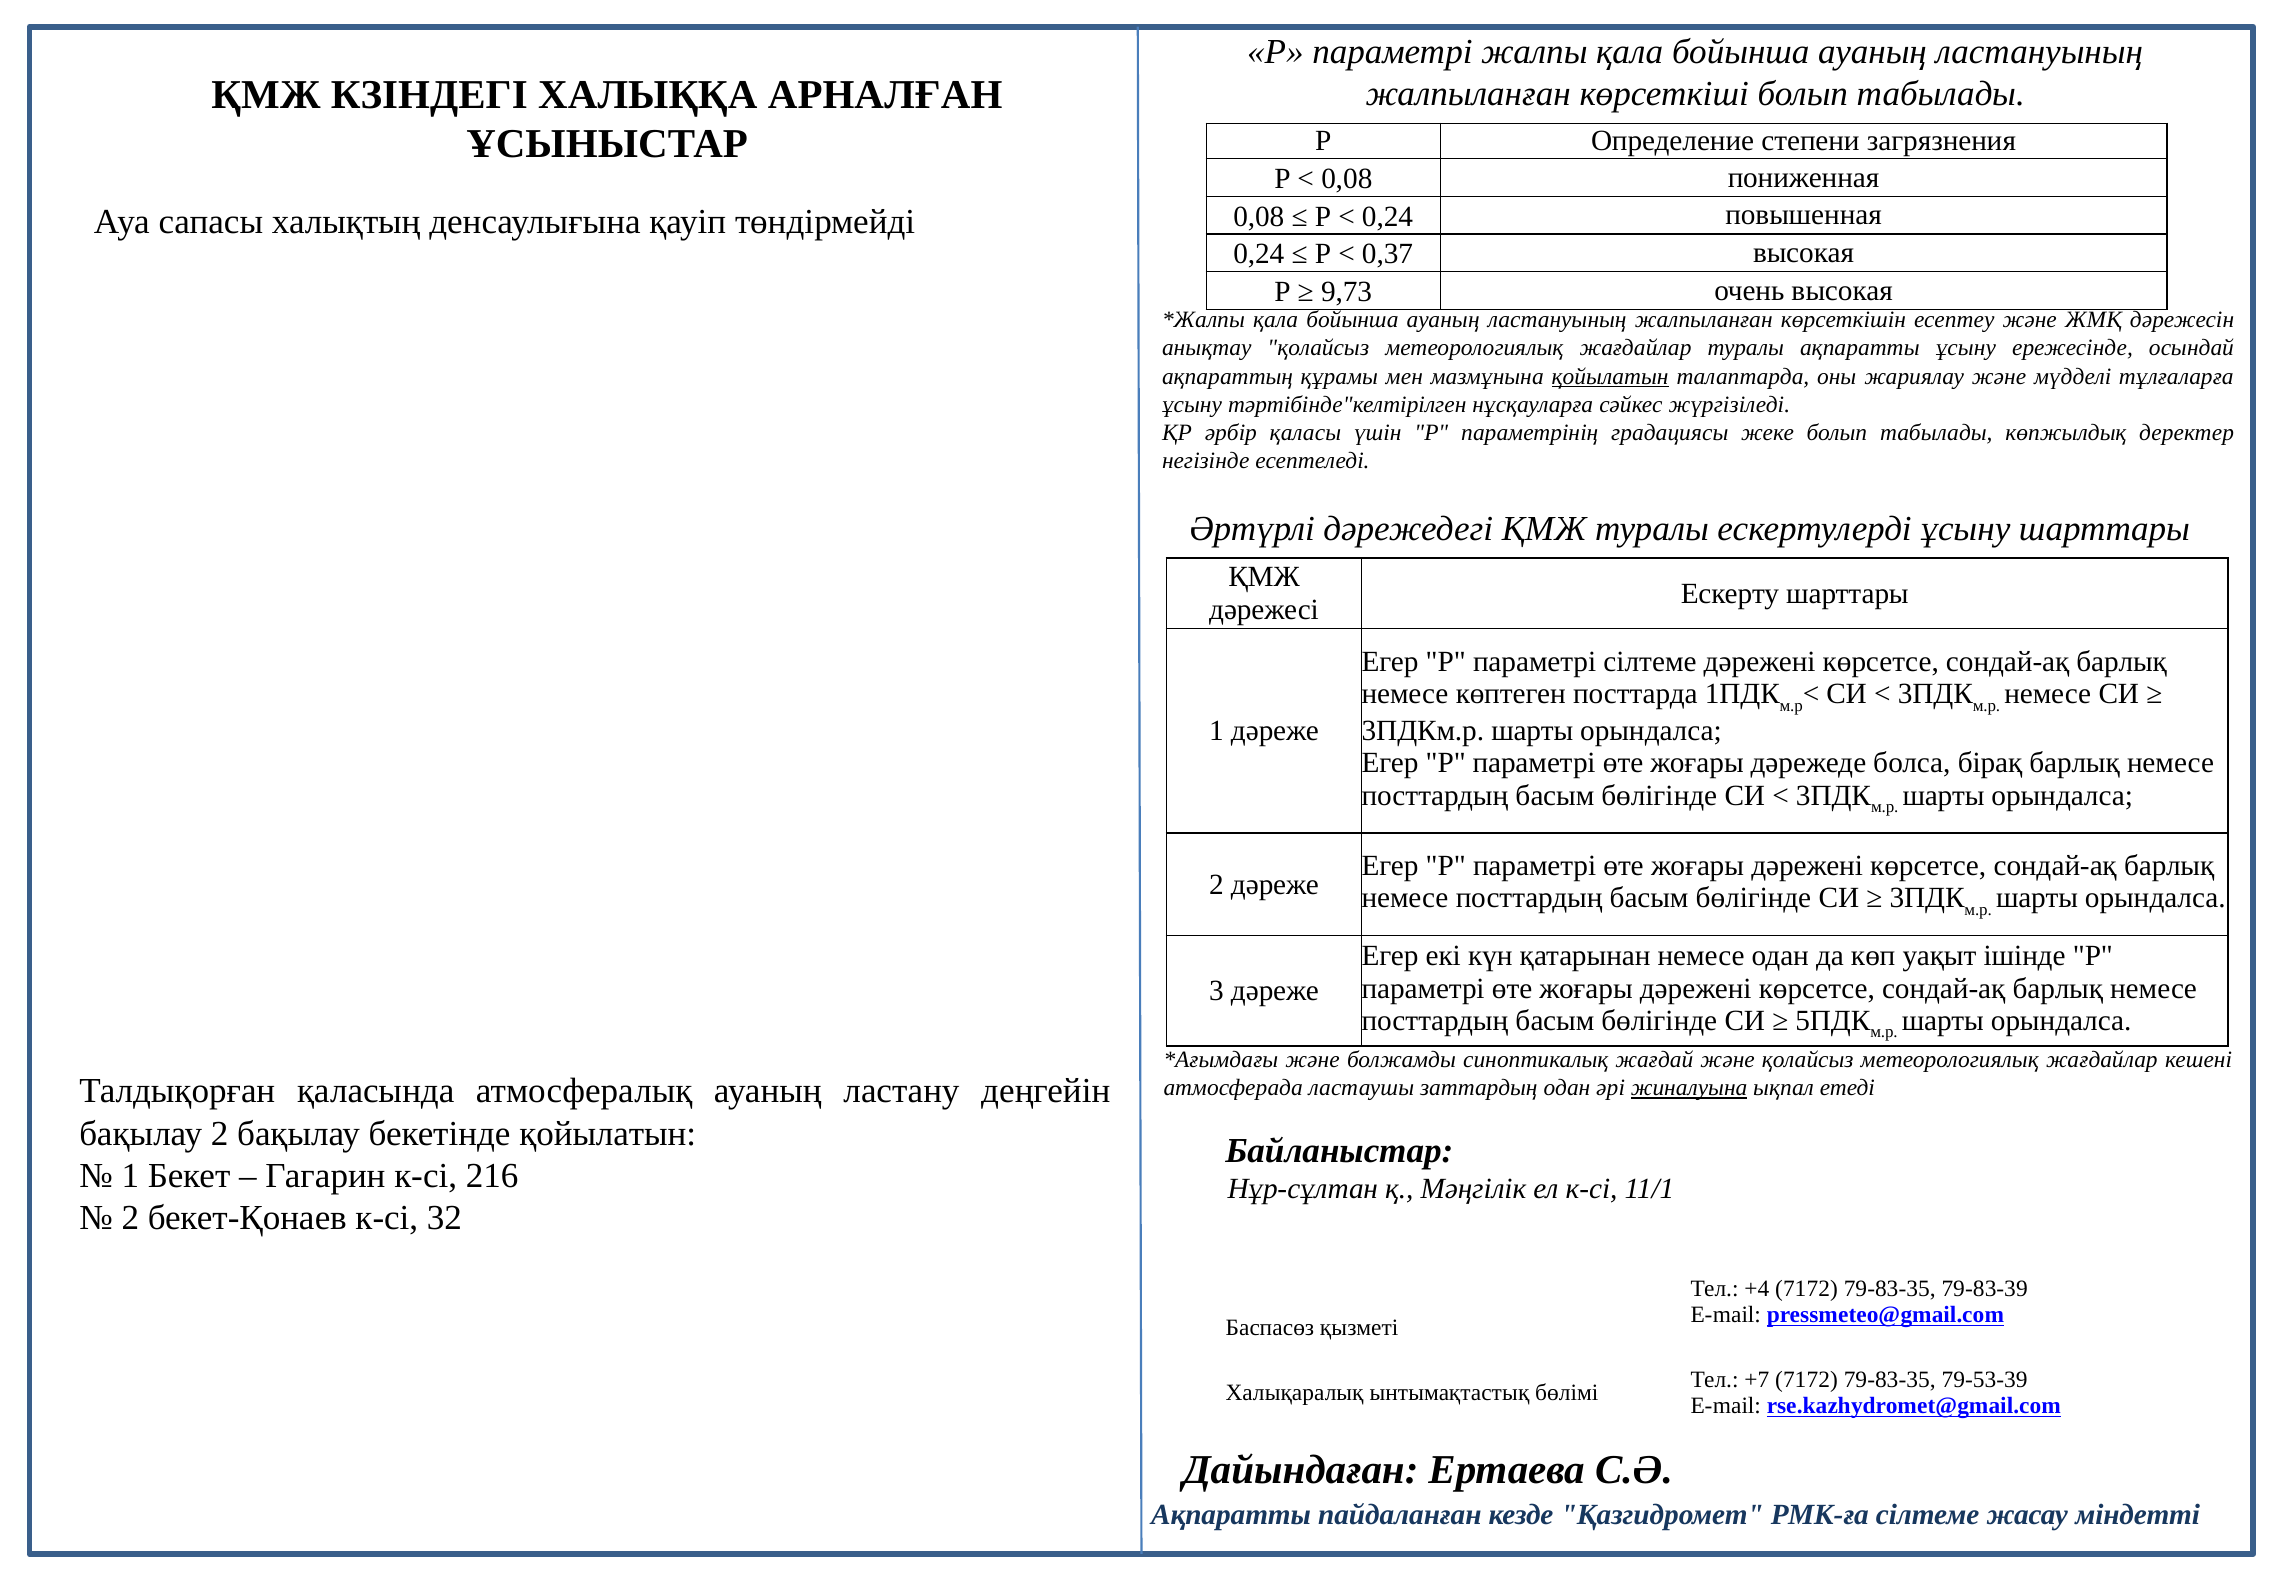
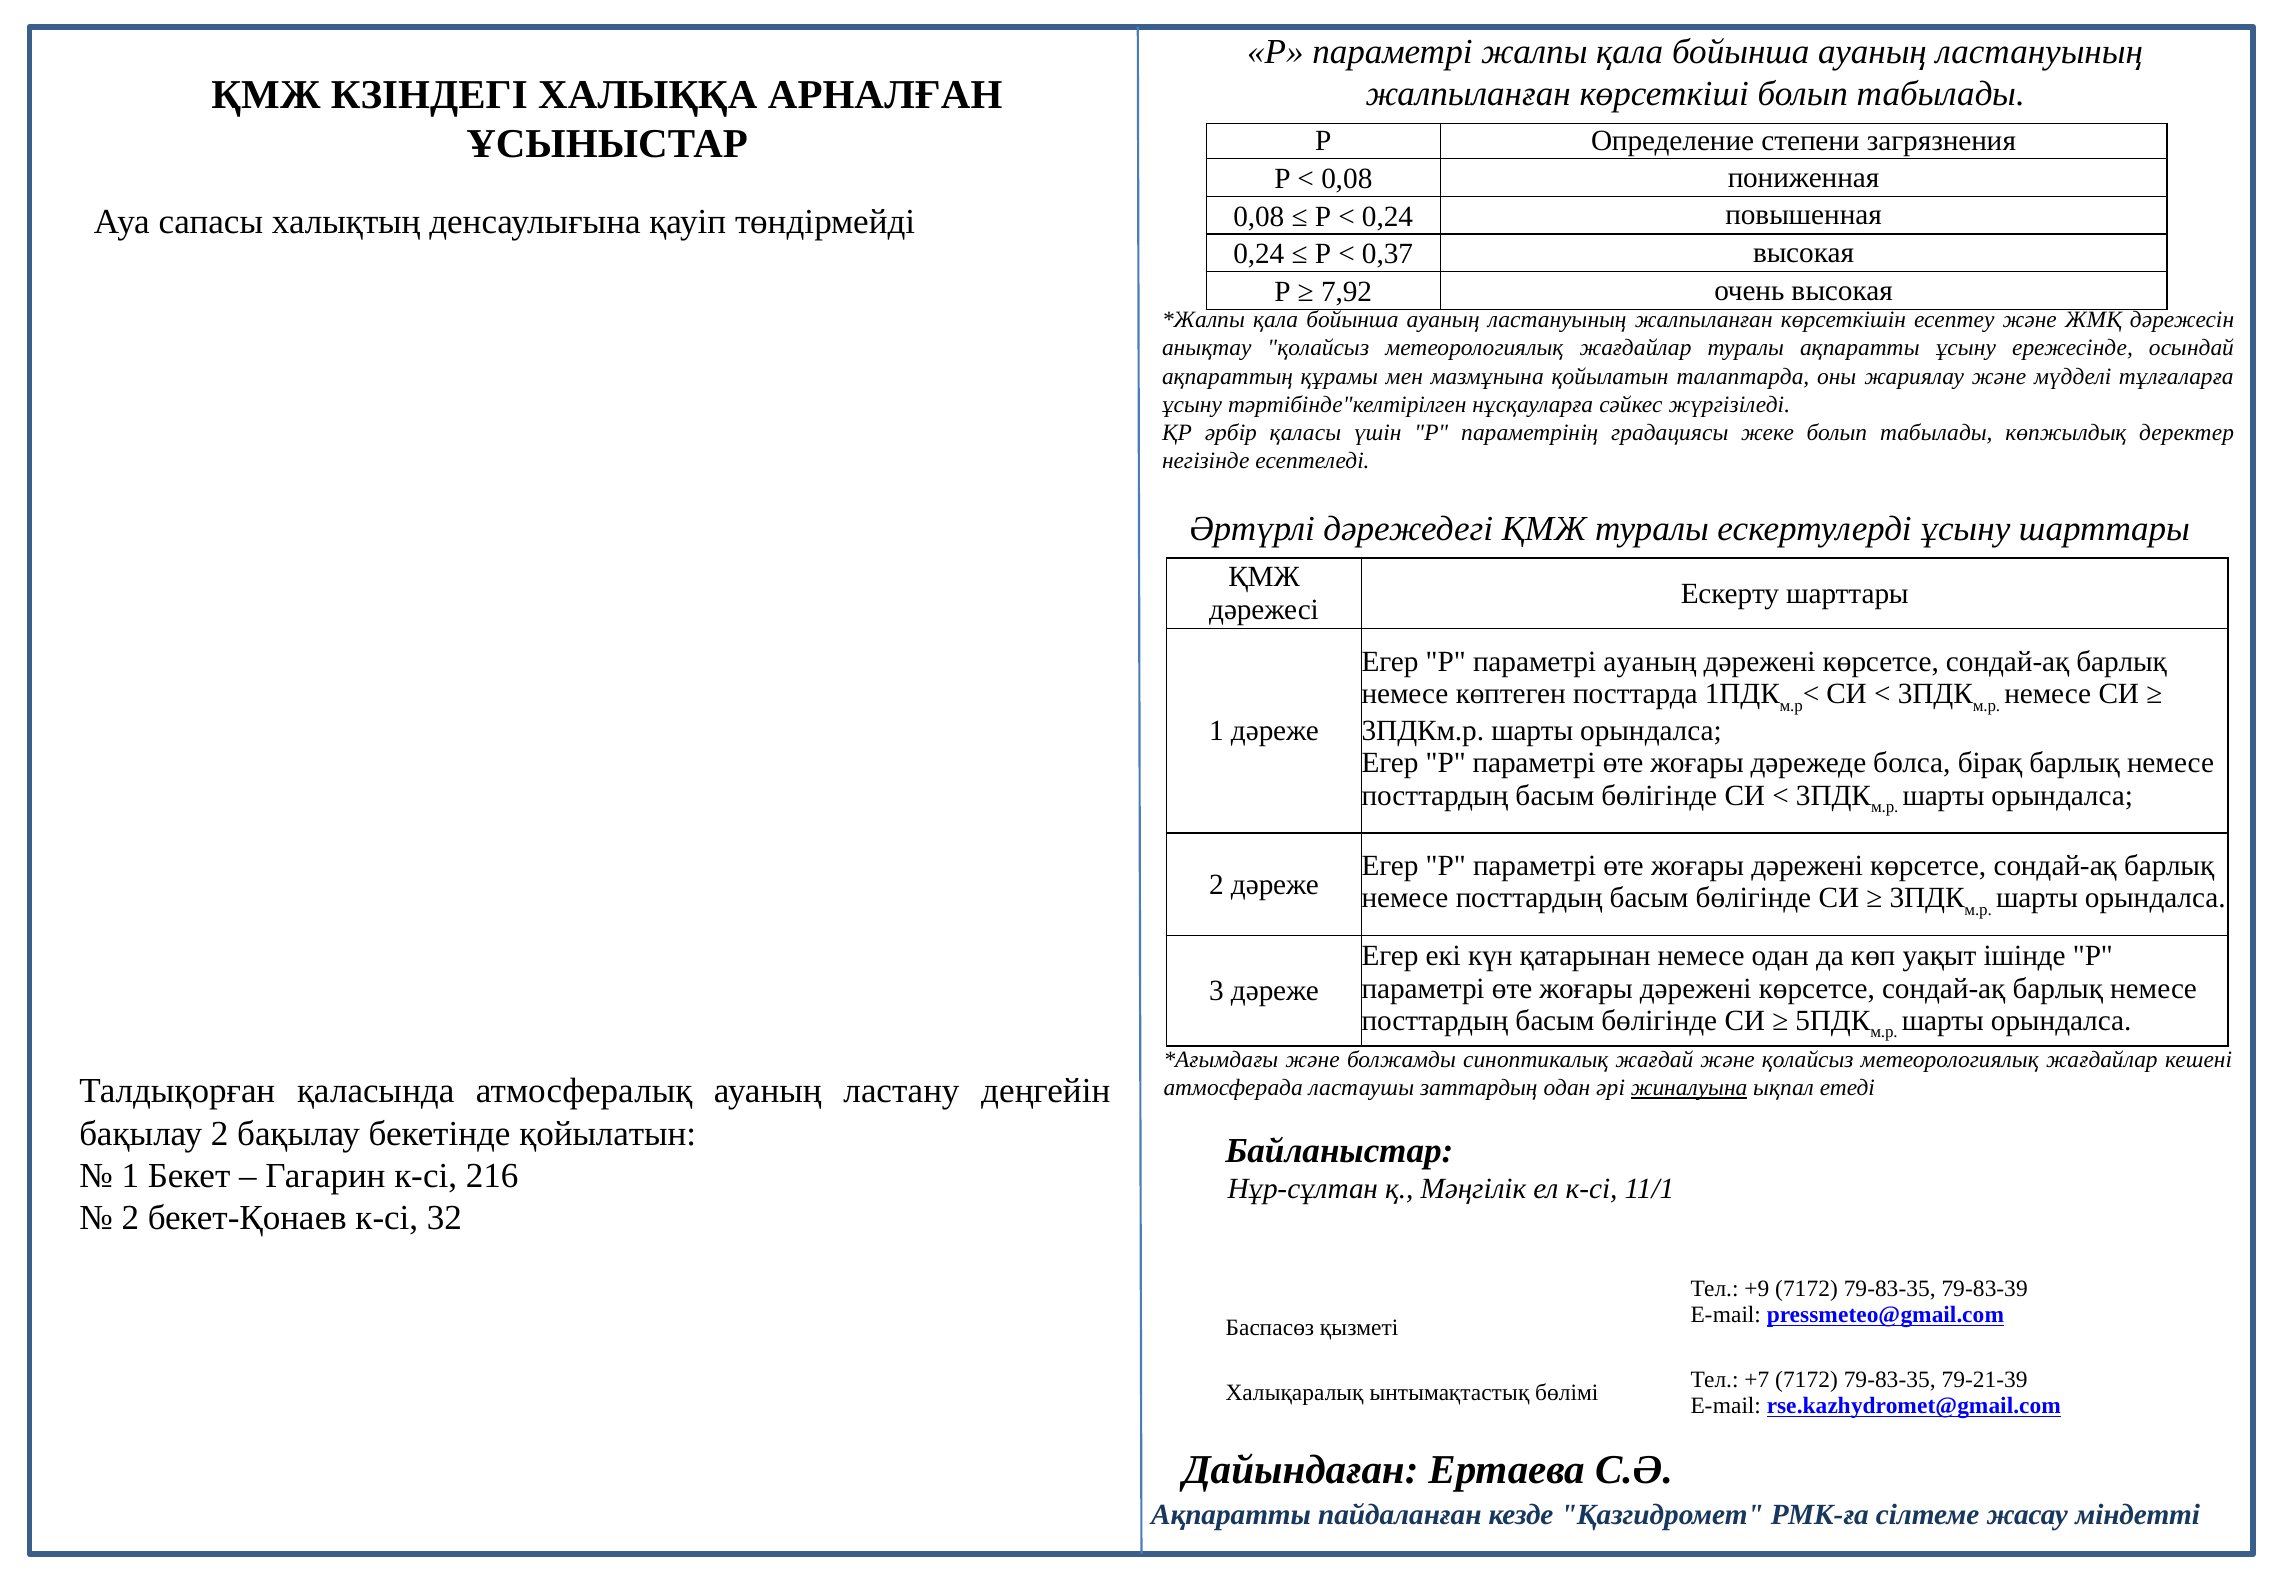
9,73: 9,73 -> 7,92 (1347, 292)
қойылатын underline: present -> none (1610, 376)
параметрі сілтеме: сілтеме -> ауаның (1650, 662)
+4: +4 -> +9 (1757, 1289)
79-53-39: 79-53-39 -> 79-21-39 (1985, 1380)
